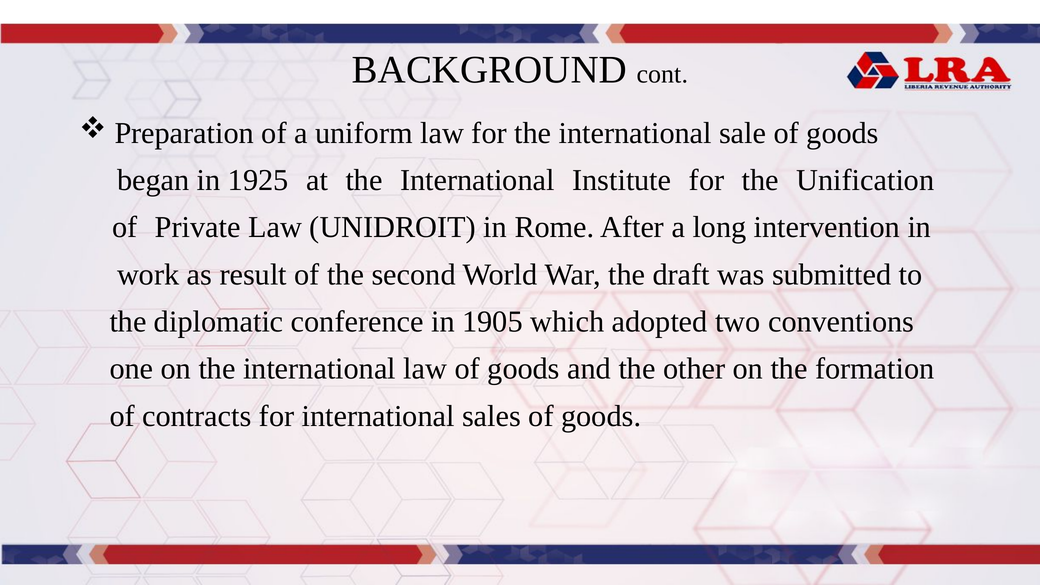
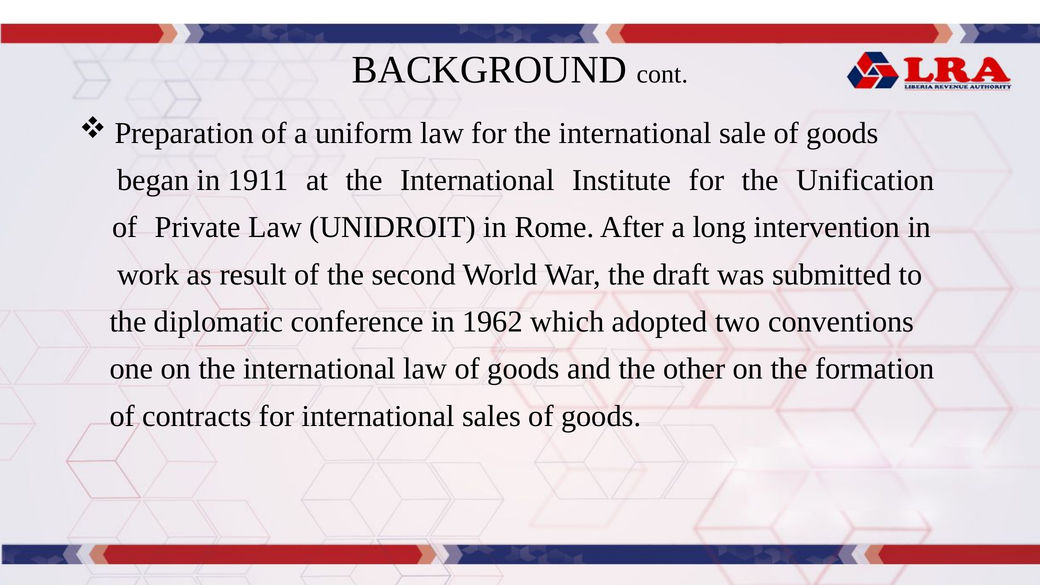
1925: 1925 -> 1911 (258, 180)
1905: 1905 -> 1962 (493, 322)
